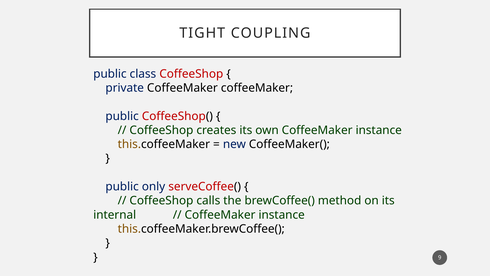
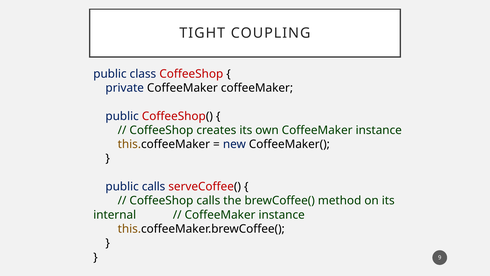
public only: only -> calls (154, 186)
